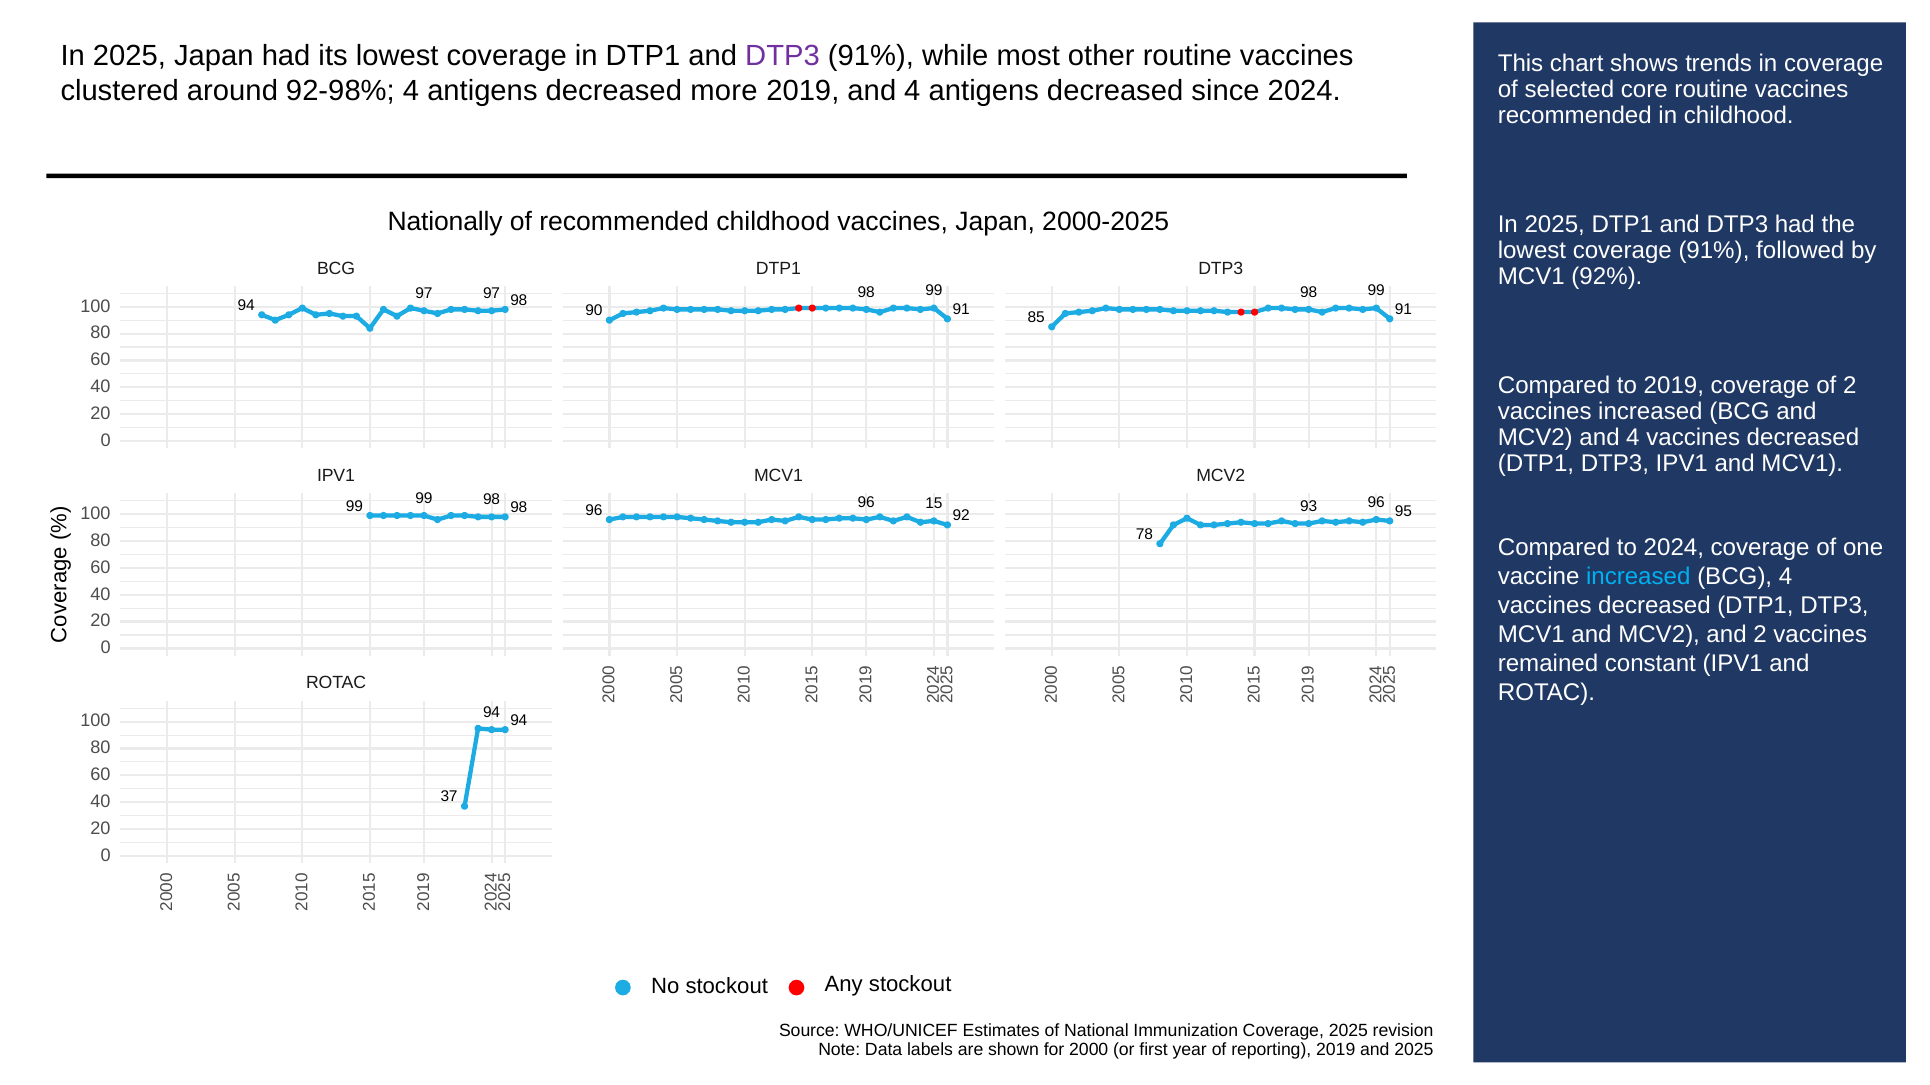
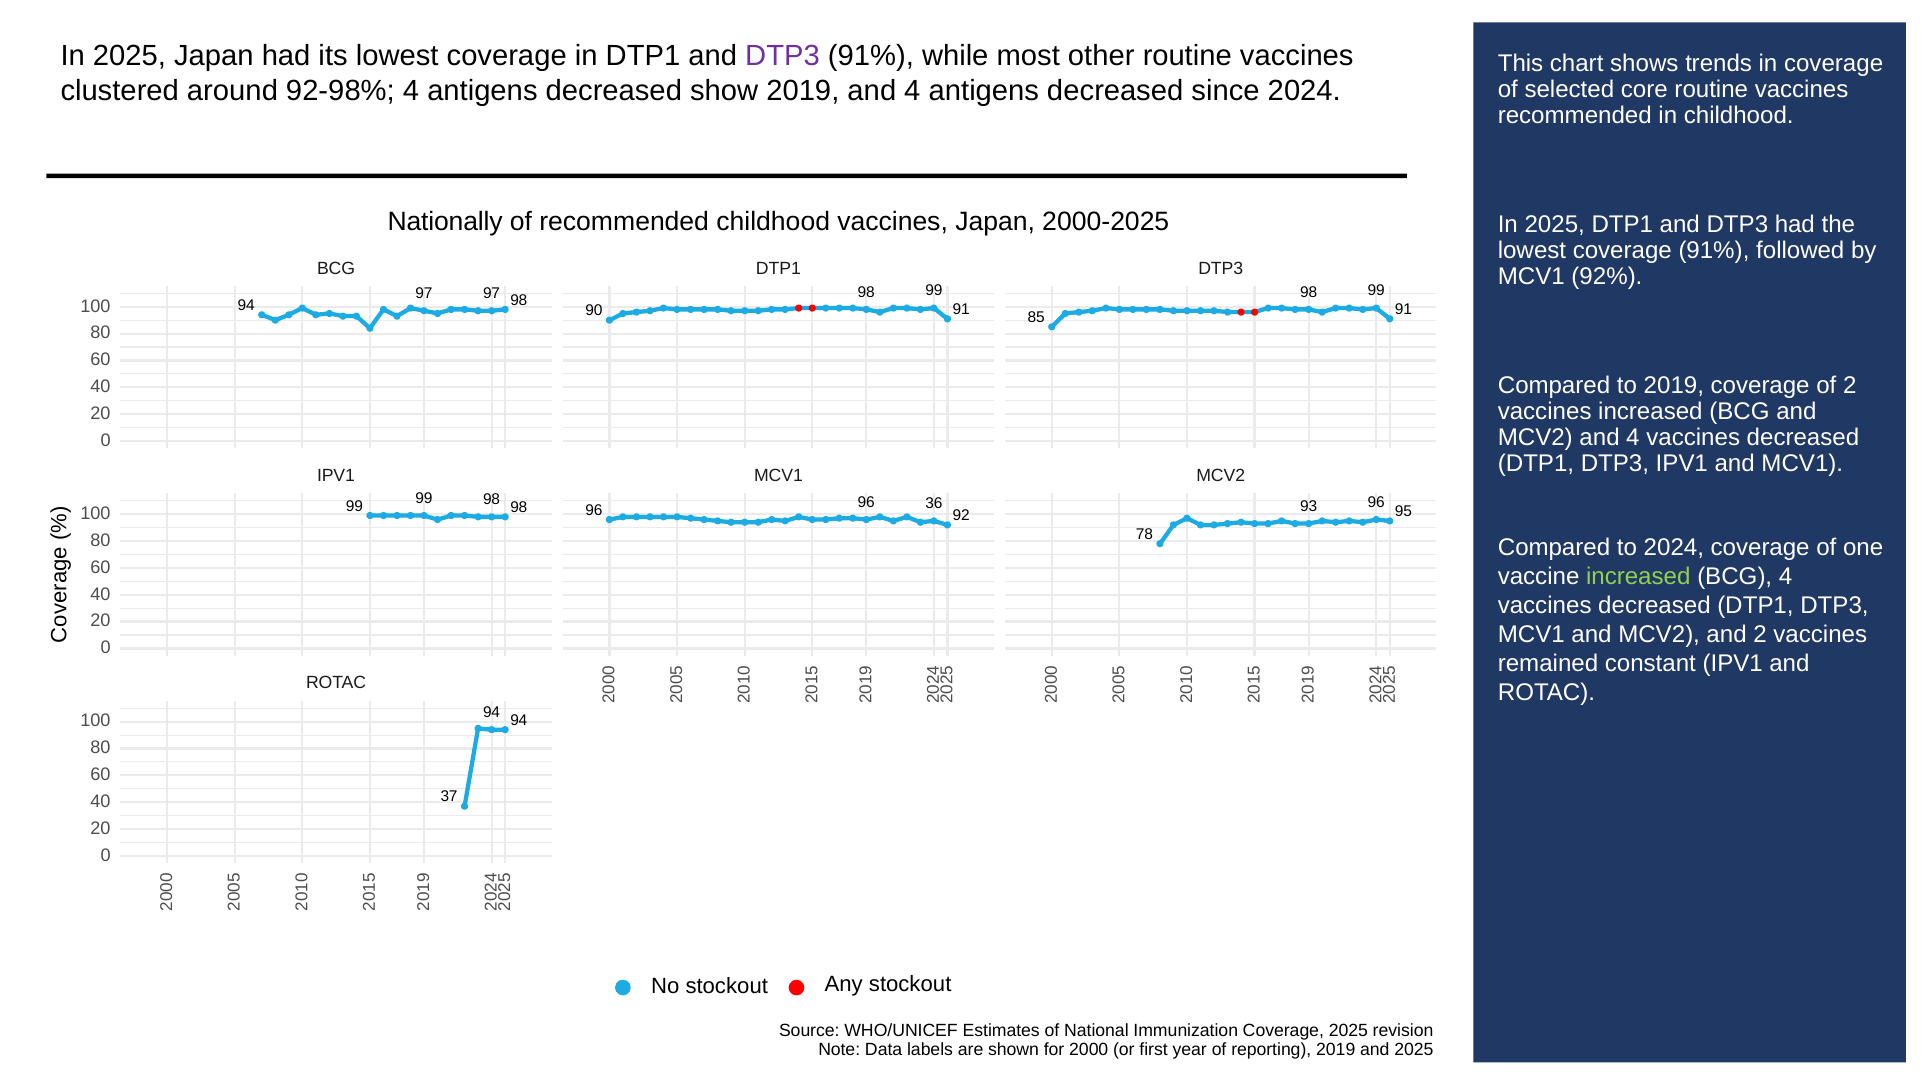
more: more -> show (724, 91)
15: 15 -> 36 (934, 504)
increased colour: light blue -> light green (1638, 577)
